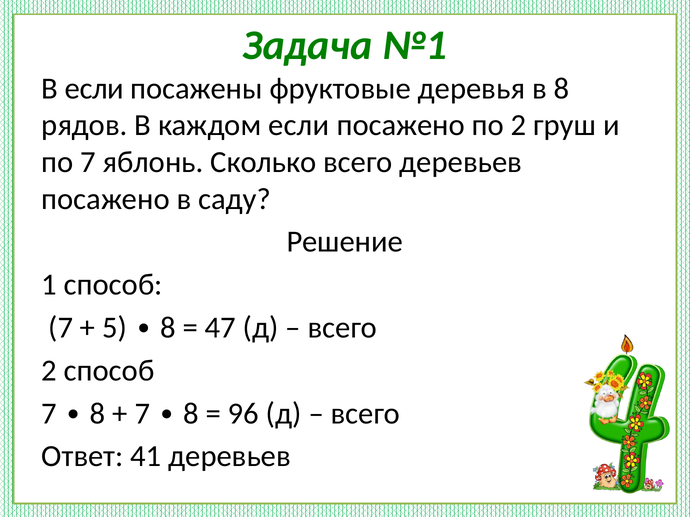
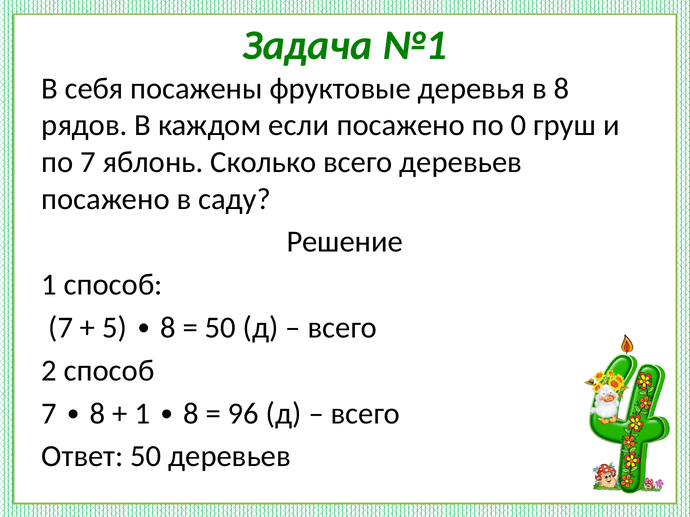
В если: если -> себя (94, 89)
по 2: 2 -> 0 (519, 125)
47: 47 -> 50 (220, 328)
7: 7 -> 1 (142, 414)
Ответ 41: 41 -> 50 (146, 457)
